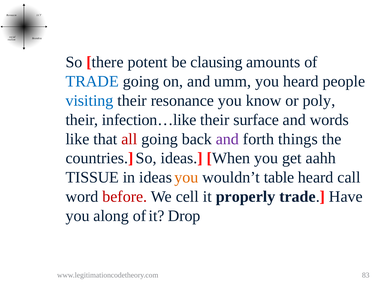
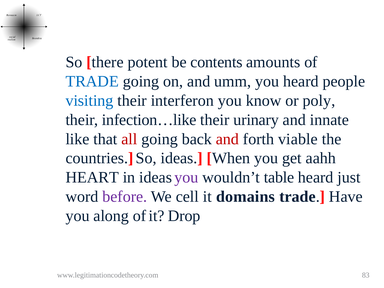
clausing: clausing -> contents (216, 62)
resonance: resonance -> interferon (182, 101)
surface: surface -> urinary (256, 120)
words: words -> innate (329, 120)
and colour: purple -> red (227, 139)
things: things -> viable (298, 139)
TISSUE: TISSUE -> HEART (92, 177)
you colour: orange -> purple (186, 177)
call: call -> just (349, 177)
before colour: red -> purple (125, 197)
properly: properly -> domains (246, 197)
